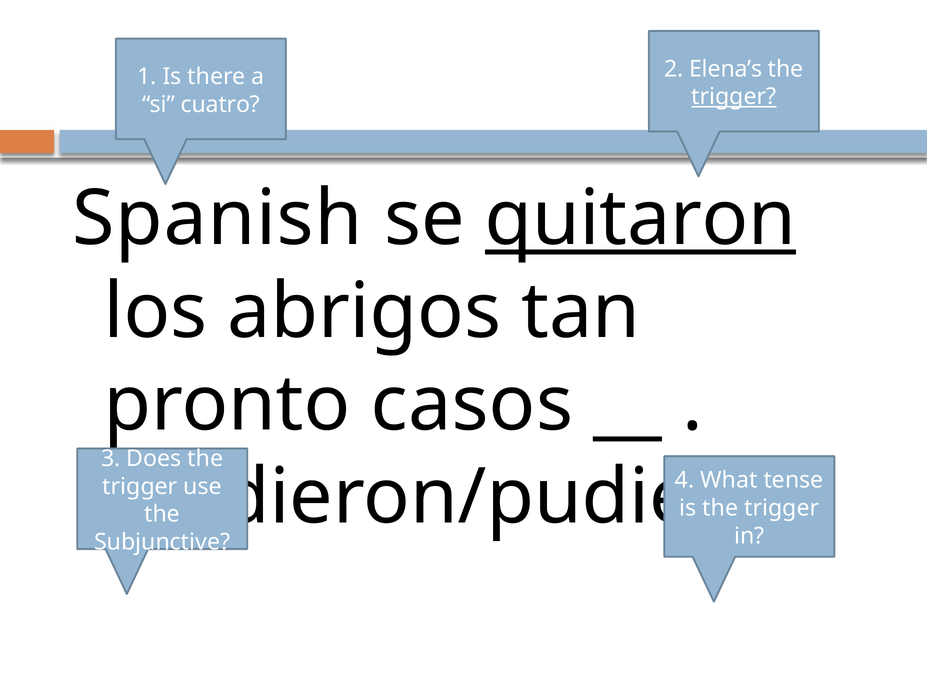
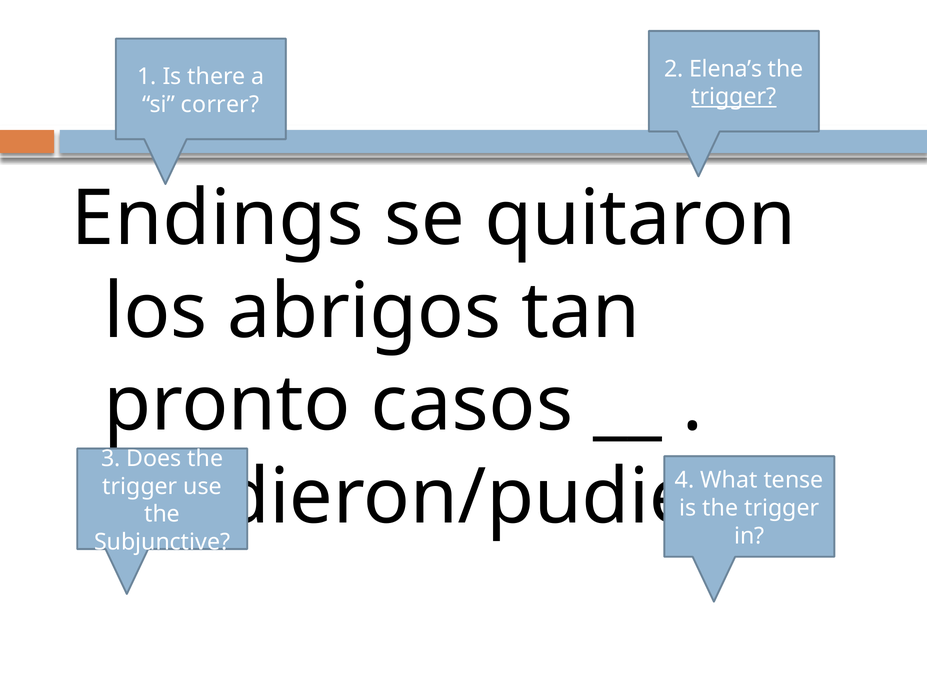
cuatro: cuatro -> correr (220, 104)
Spanish: Spanish -> Endings (218, 219)
quitaron underline: present -> none (640, 219)
